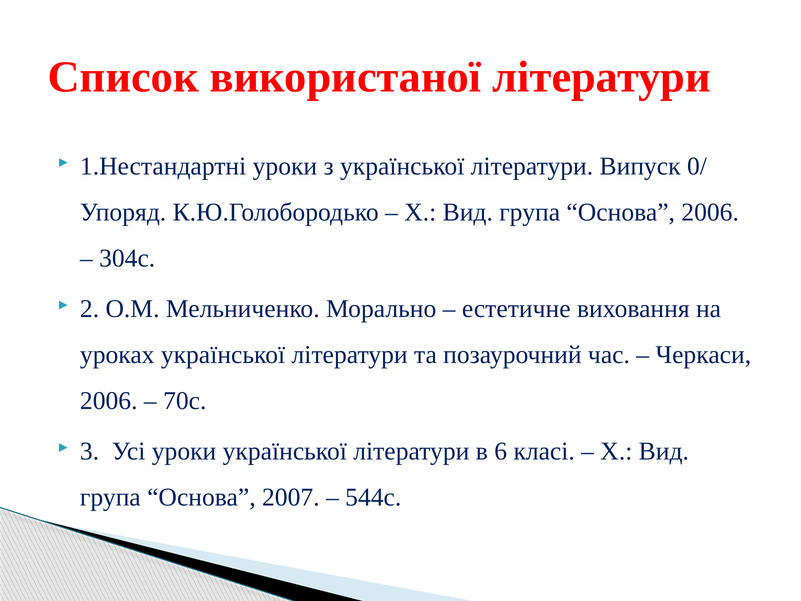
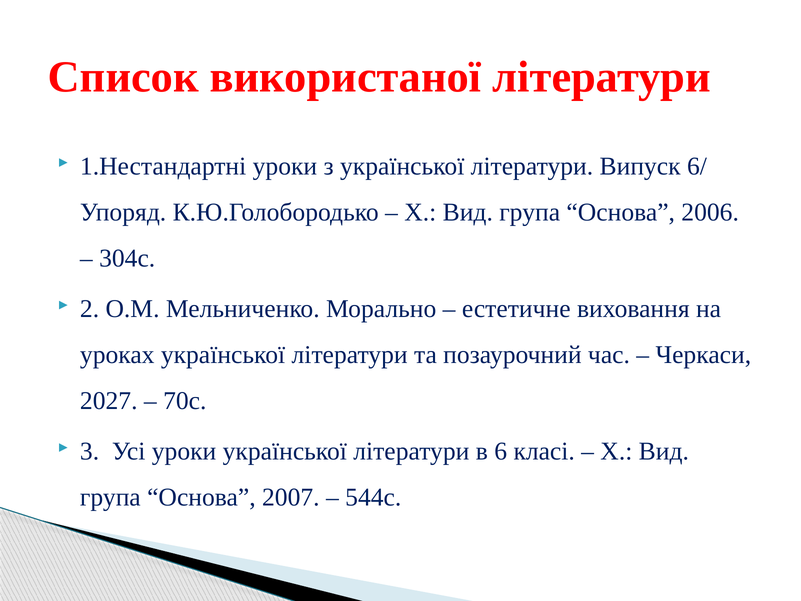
0/: 0/ -> 6/ (697, 166)
2006: 2006 -> 2027 (109, 401)
